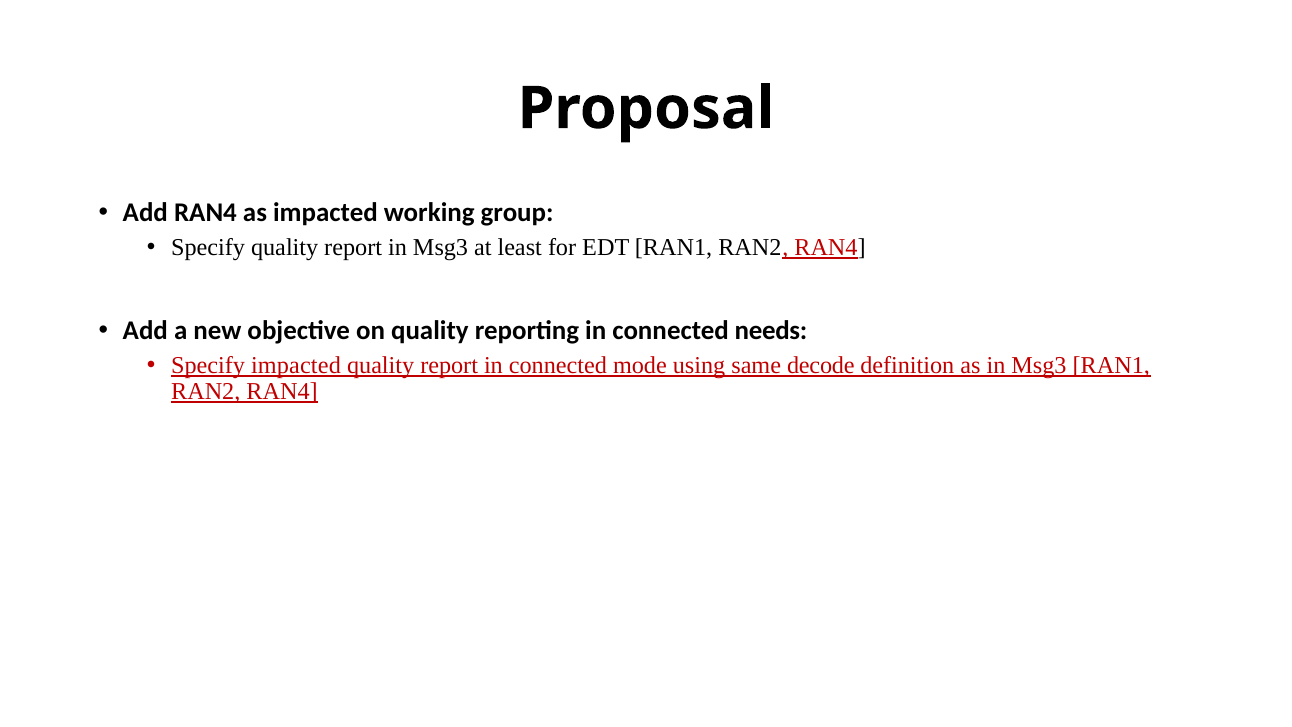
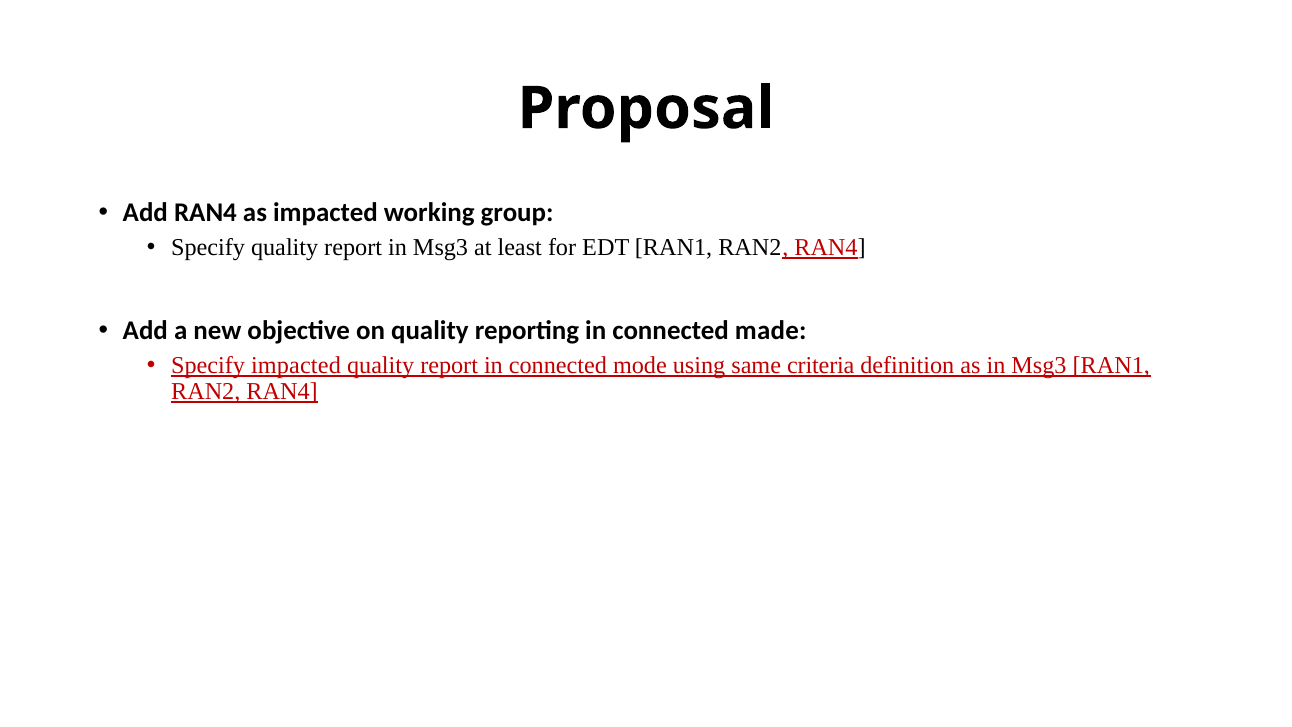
needs: needs -> made (771, 331)
decode: decode -> criteria (821, 365)
